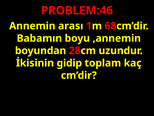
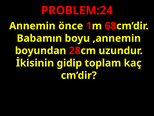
PROBLEM:46: PROBLEM:46 -> PROBLEM:24 (77, 10)
arası: arası -> önce (71, 26)
